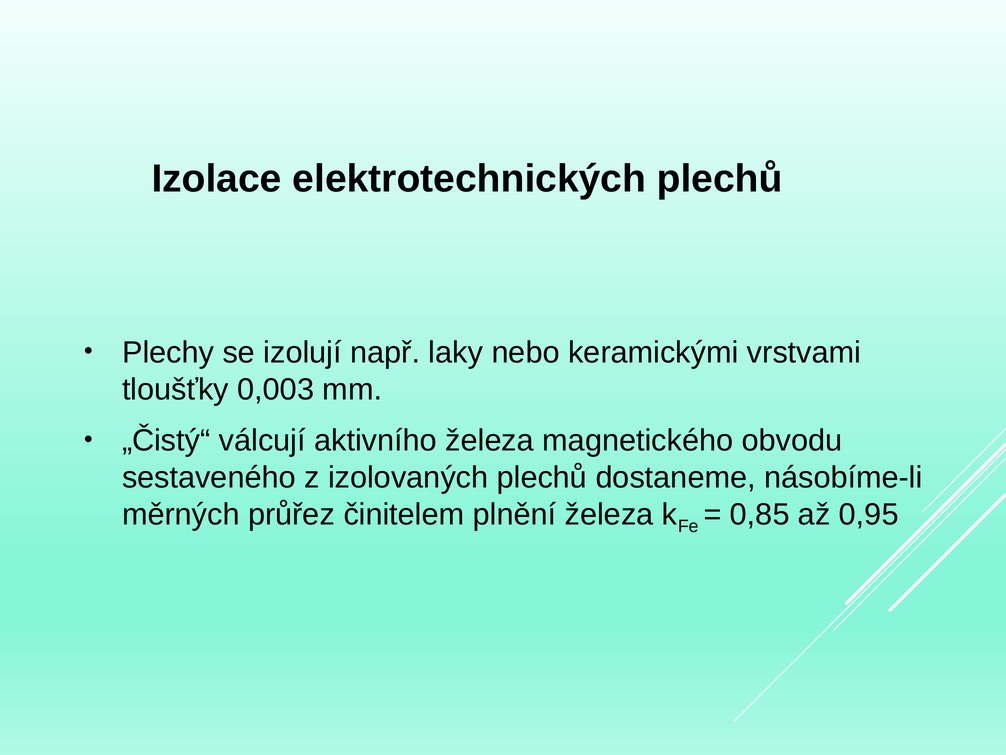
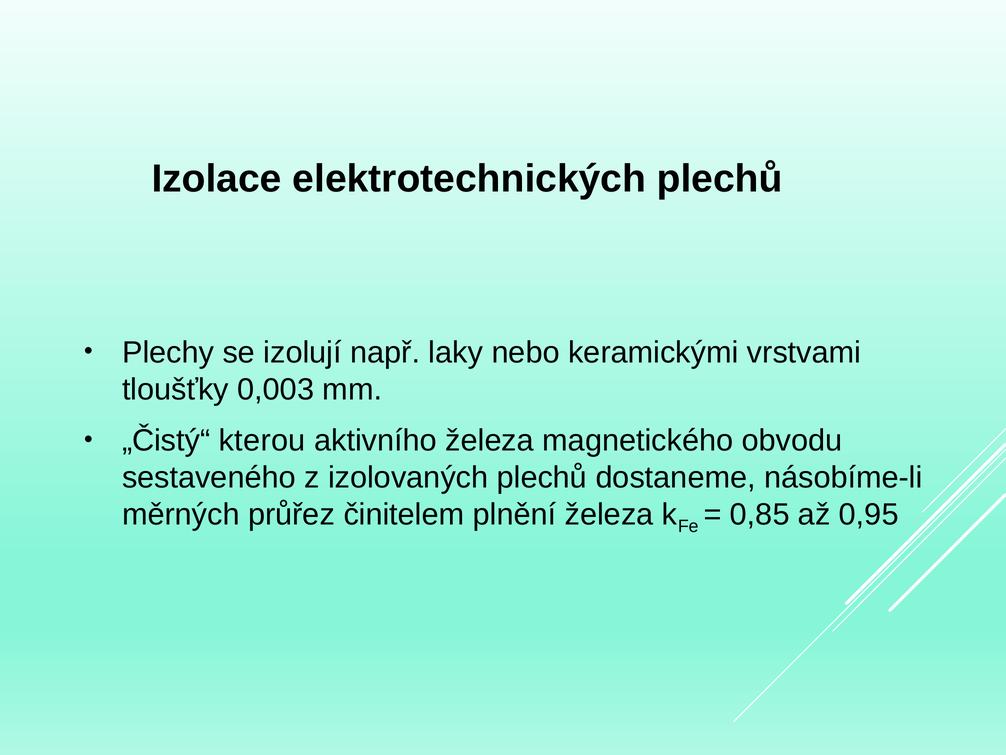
válcují: válcují -> kterou (262, 441)
